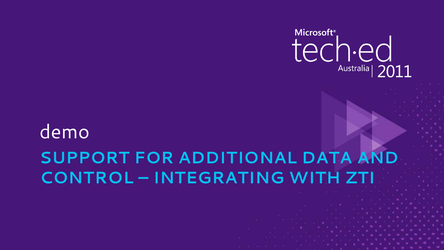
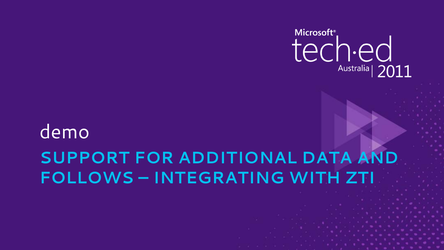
CONTROL: CONTROL -> FOLLOWS (87, 178)
